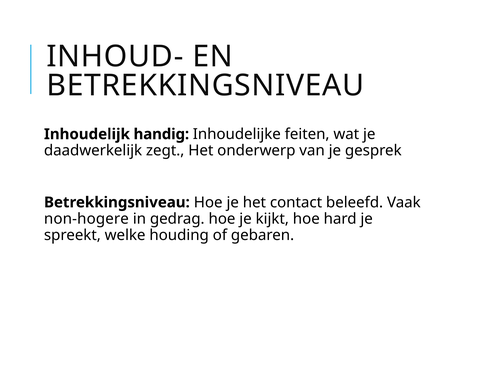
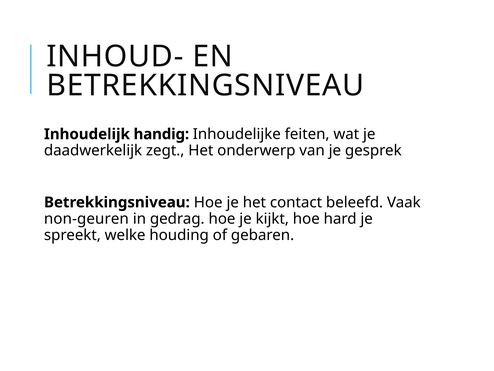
non-hogere: non-hogere -> non-geuren (86, 218)
